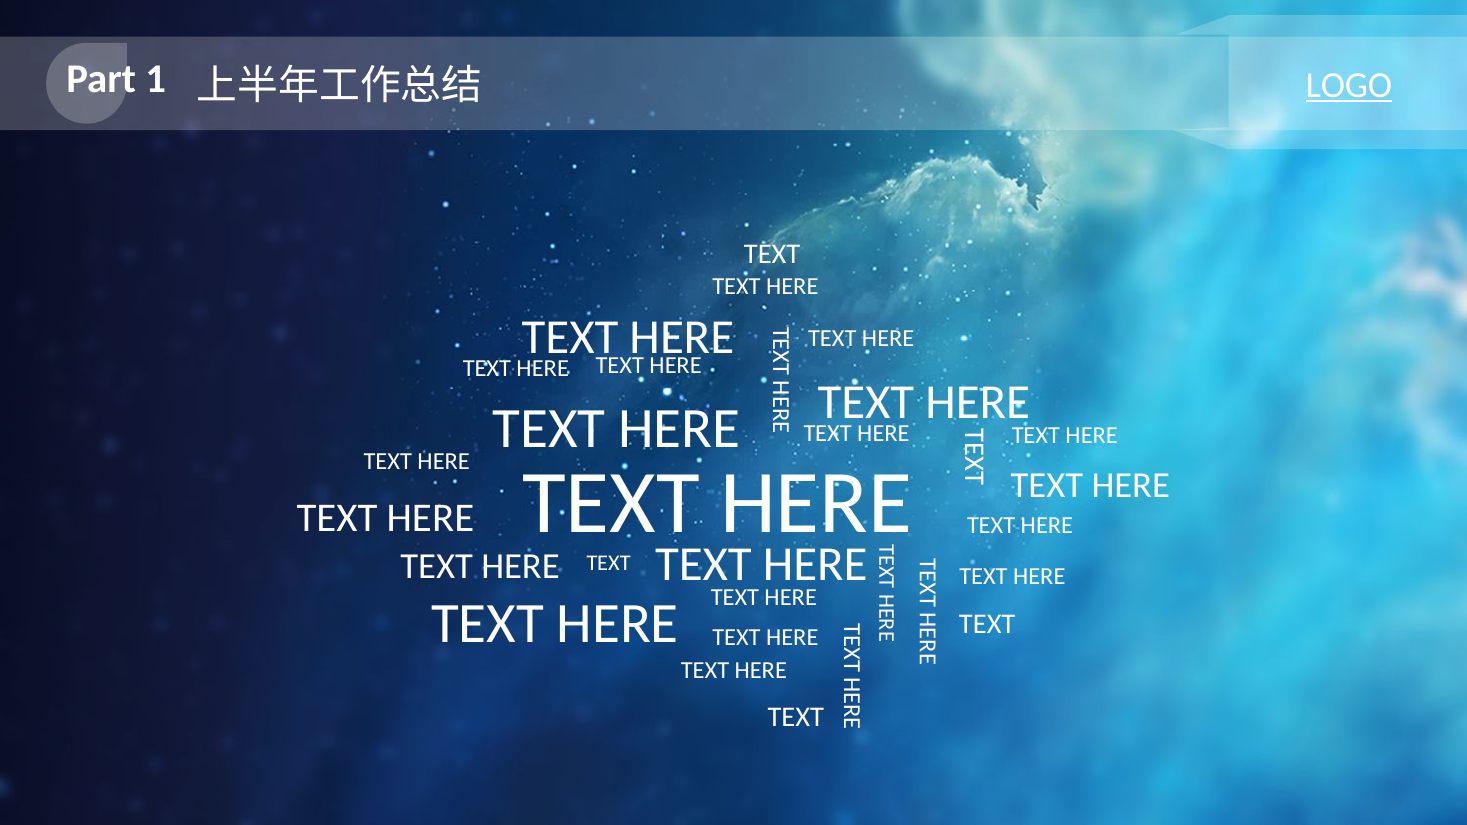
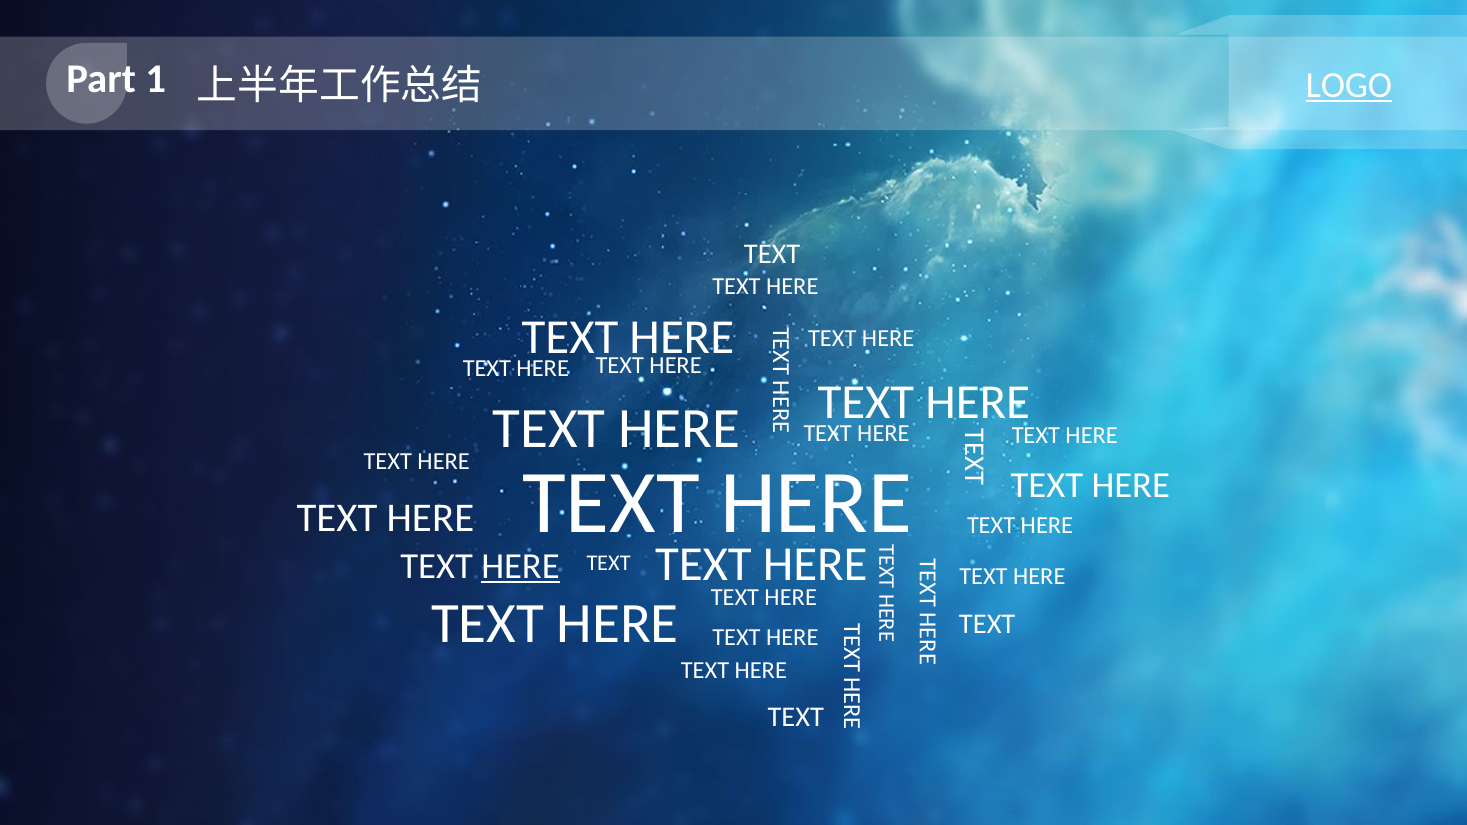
HERE underline: none -> present (521, 566)
